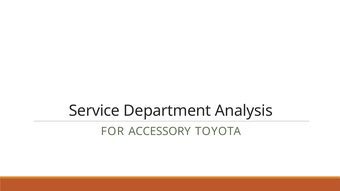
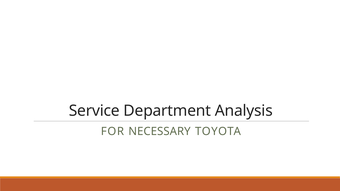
ACCESSORY: ACCESSORY -> NECESSARY (159, 132)
